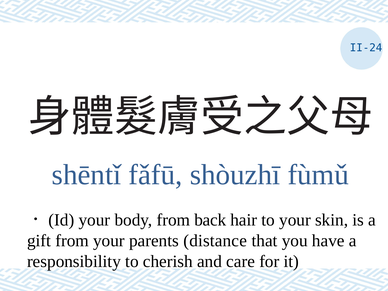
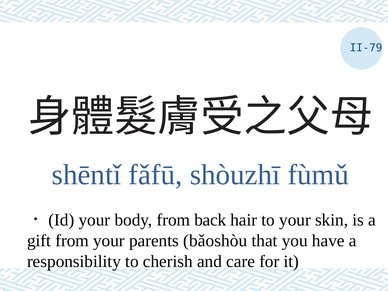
II-24: II-24 -> II-79 (366, 48)
distance: distance -> bǎoshòu (215, 241)
